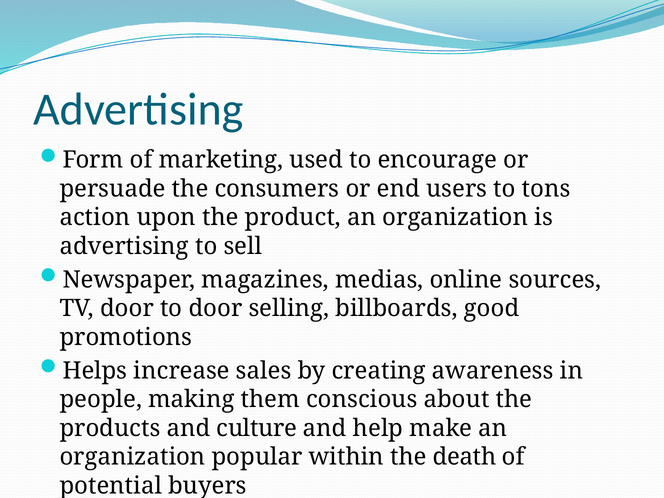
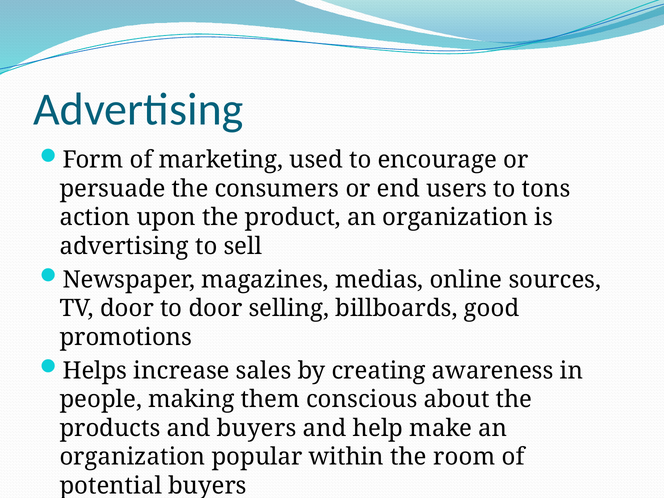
and culture: culture -> buyers (257, 428)
death: death -> room (464, 457)
